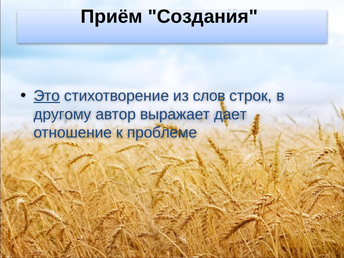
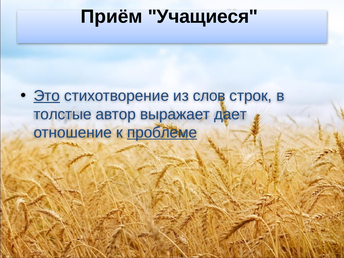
Создания: Создания -> Учащиеся (203, 17)
другому: другому -> толстые (63, 114)
проблеме underline: none -> present (162, 133)
